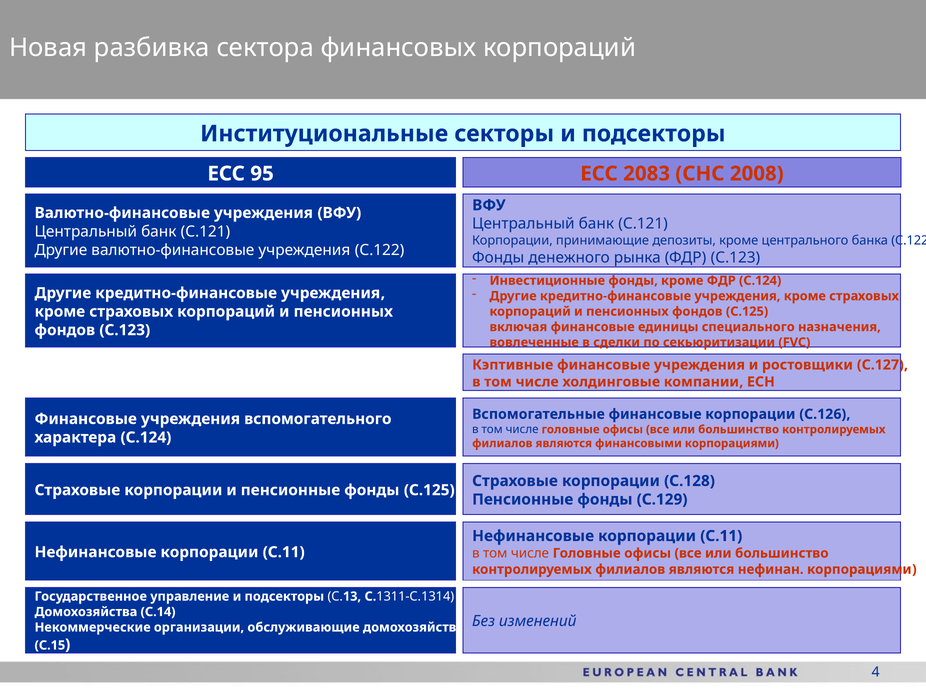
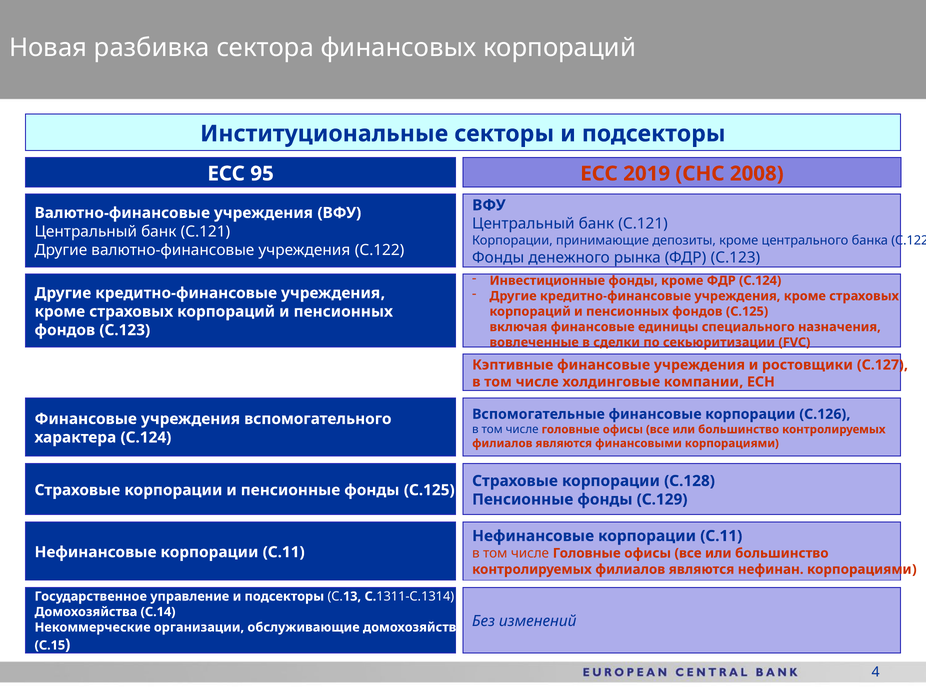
2083: 2083 -> 2019 (647, 174)
